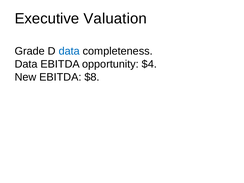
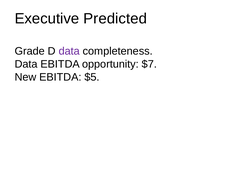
Valuation: Valuation -> Predicted (115, 19)
data colour: blue -> purple (69, 51)
$4: $4 -> $7 (149, 64)
$8: $8 -> $5 (92, 77)
